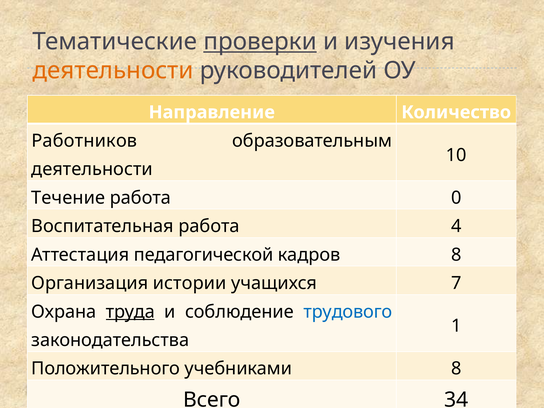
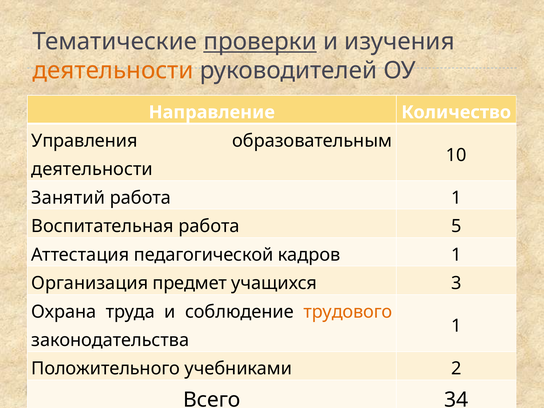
Работников: Работников -> Управления (84, 141)
Течение: Течение -> Занятий (68, 198)
работа 0: 0 -> 1 (456, 198)
4: 4 -> 5 (456, 226)
кадров 8: 8 -> 1 (456, 255)
истории: истории -> предмет (190, 283)
7: 7 -> 3 (456, 283)
труда underline: present -> none (130, 312)
трудового colour: blue -> orange (348, 312)
учебниками 8: 8 -> 2 (456, 369)
